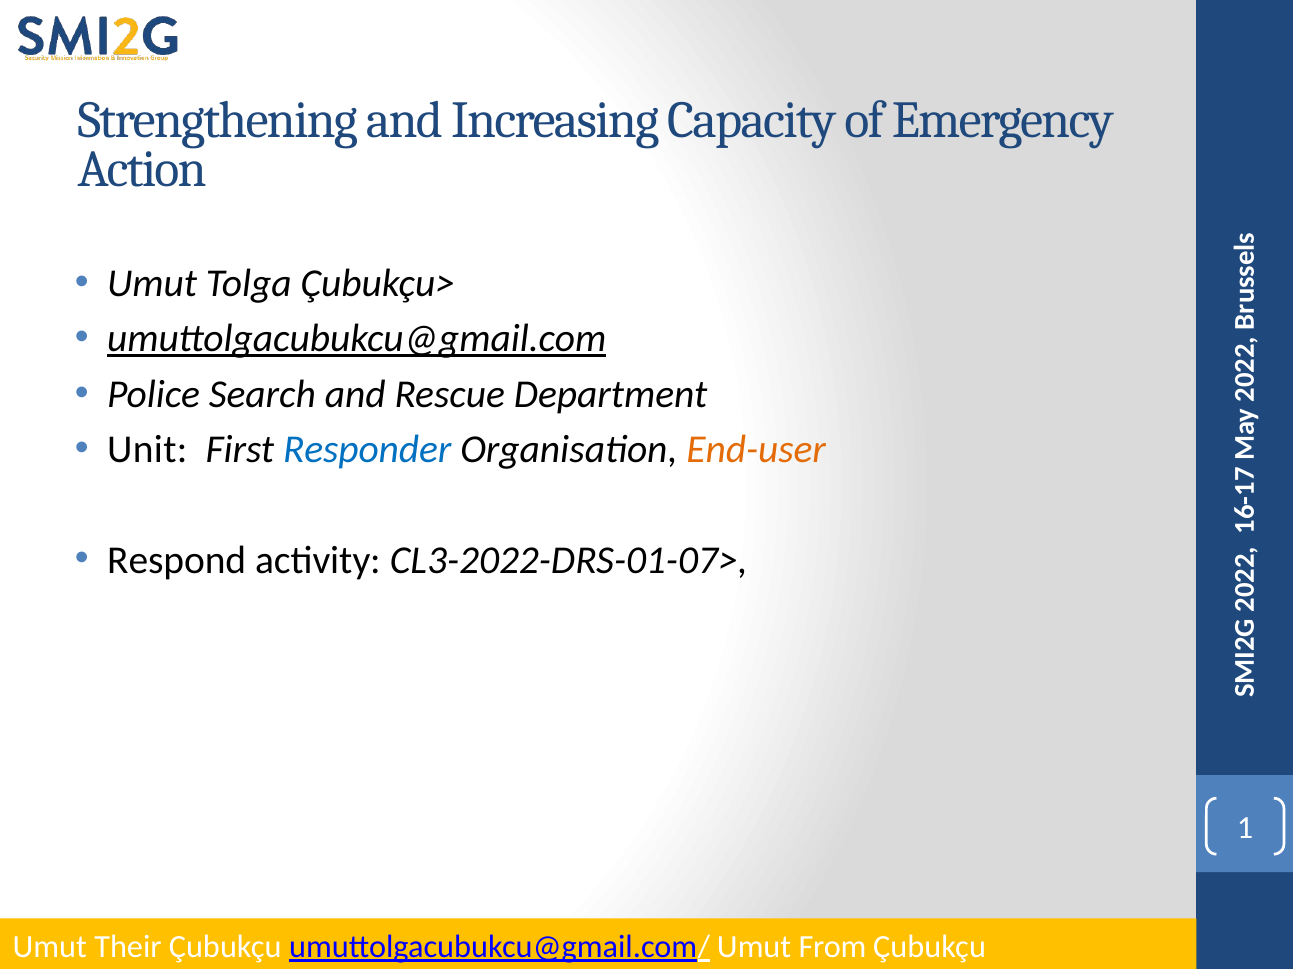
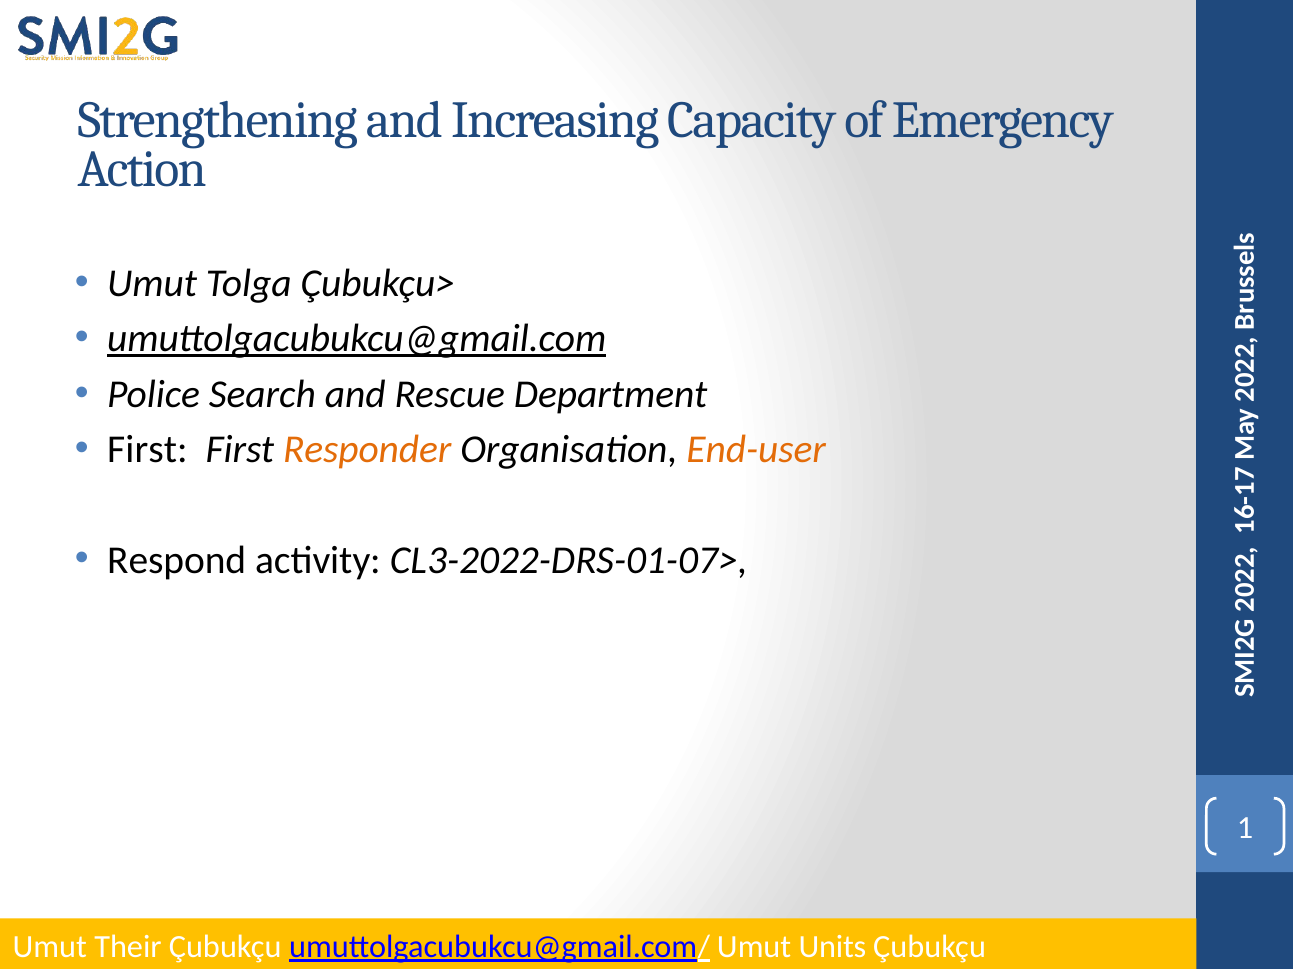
Unit: Unit -> First (147, 450)
Responder colour: blue -> orange (367, 450)
From: From -> Units (832, 947)
